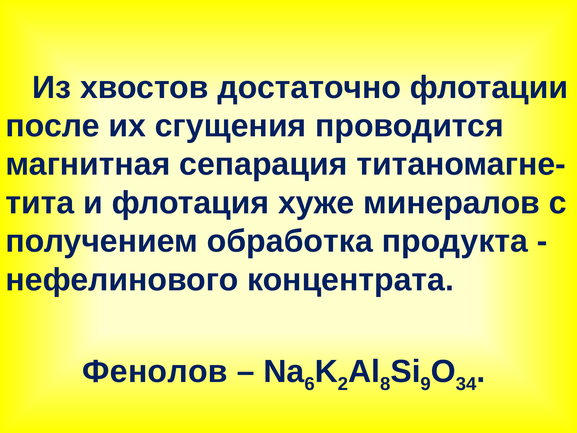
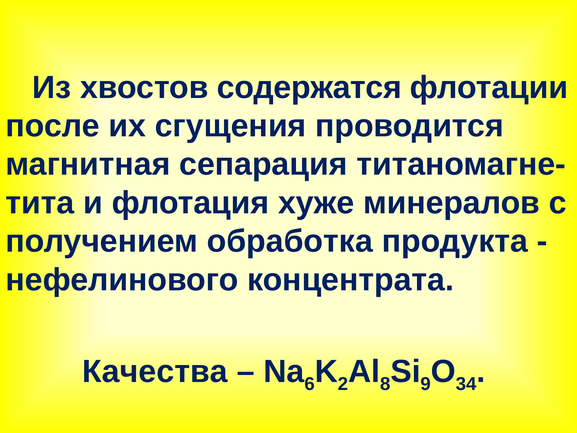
достаточно: достаточно -> содержатся (309, 87)
Фенолов: Фенолов -> Качества (155, 371)
